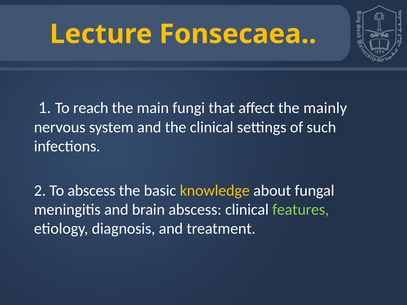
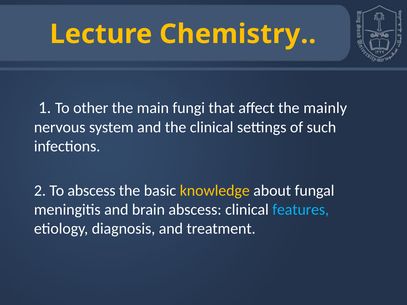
Fonsecaea: Fonsecaea -> Chemistry (238, 34)
reach: reach -> other (91, 108)
features colour: light green -> light blue (301, 210)
